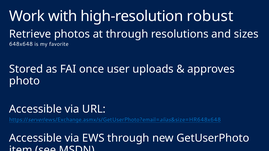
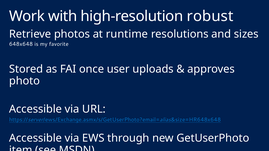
at through: through -> runtime (127, 34)
